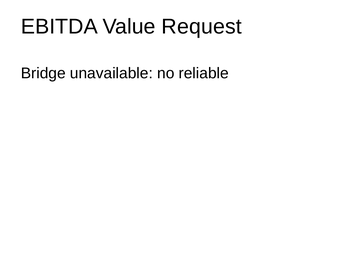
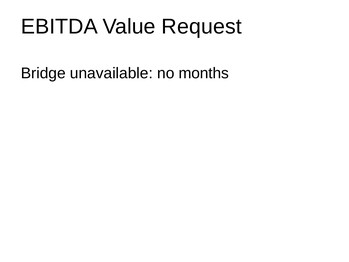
reliable: reliable -> months (204, 73)
